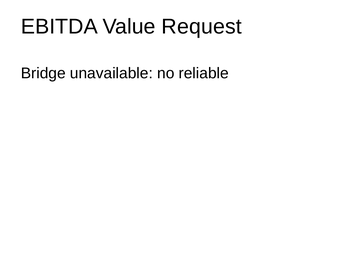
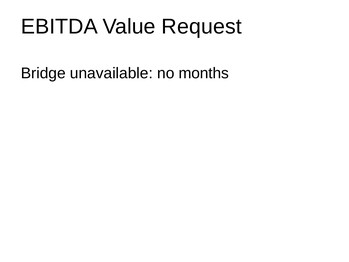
reliable: reliable -> months (204, 73)
